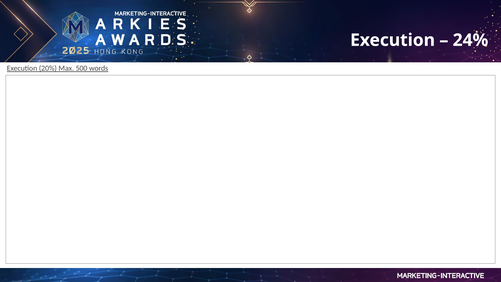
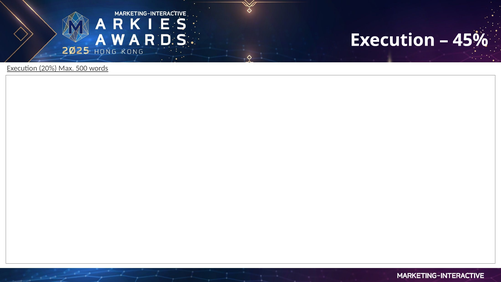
24%: 24% -> 45% (470, 40)
